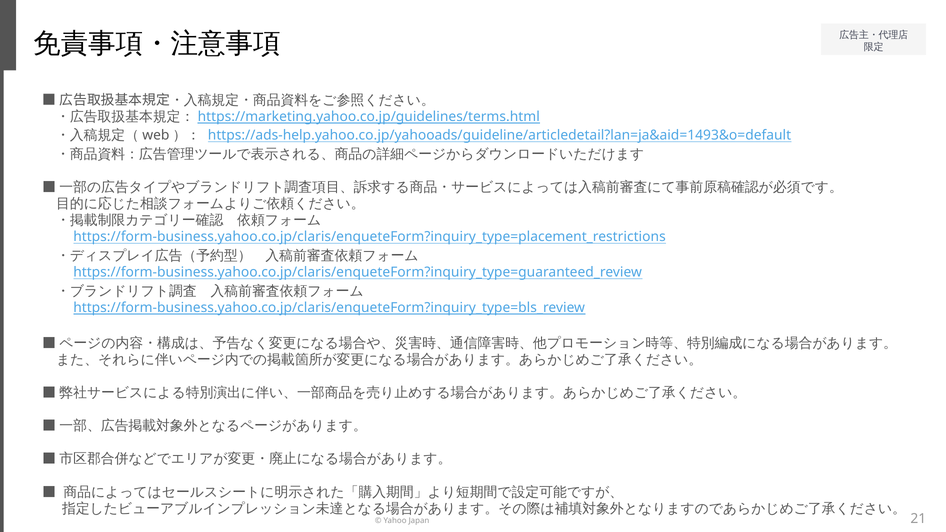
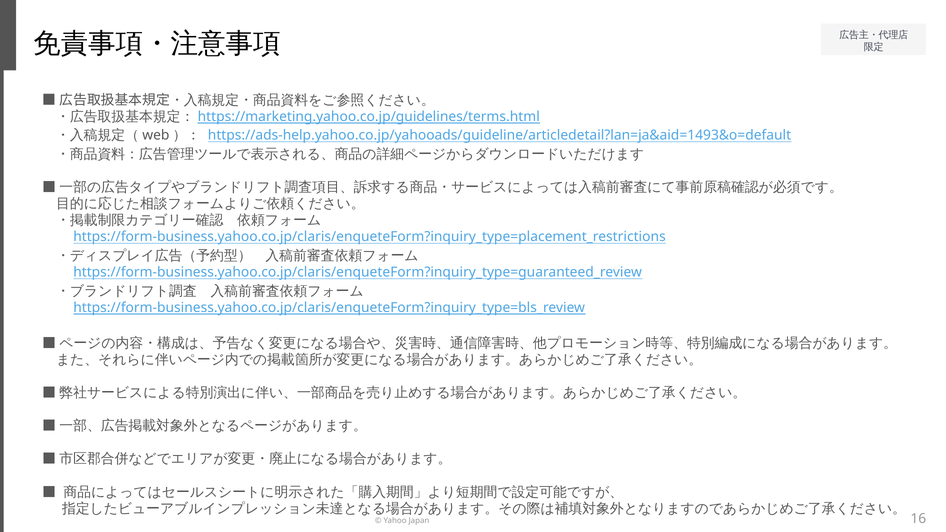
21: 21 -> 16 (918, 519)
